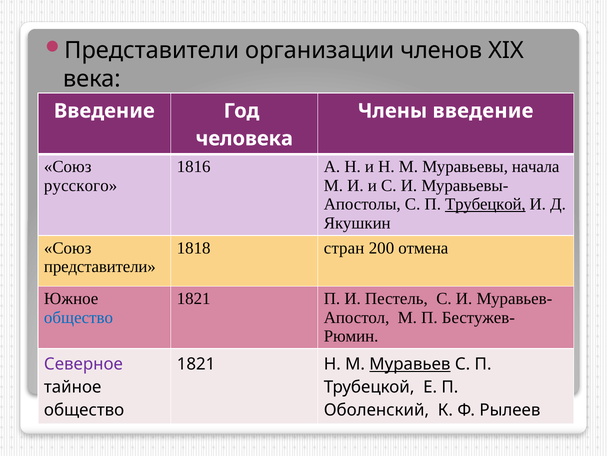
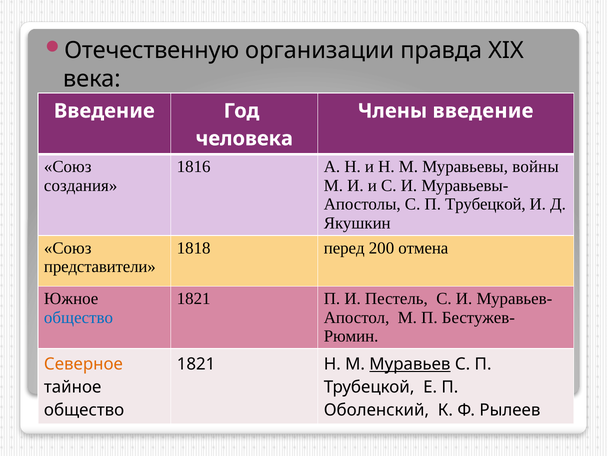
Представители: Представители -> Отечественную (152, 50)
членов: членов -> правда (441, 50)
начала: начала -> войны (536, 167)
русского: русского -> создания (81, 185)
Трубецкой underline: present -> none (485, 204)
стран: стран -> перед (344, 248)
Северное colour: purple -> orange (83, 364)
